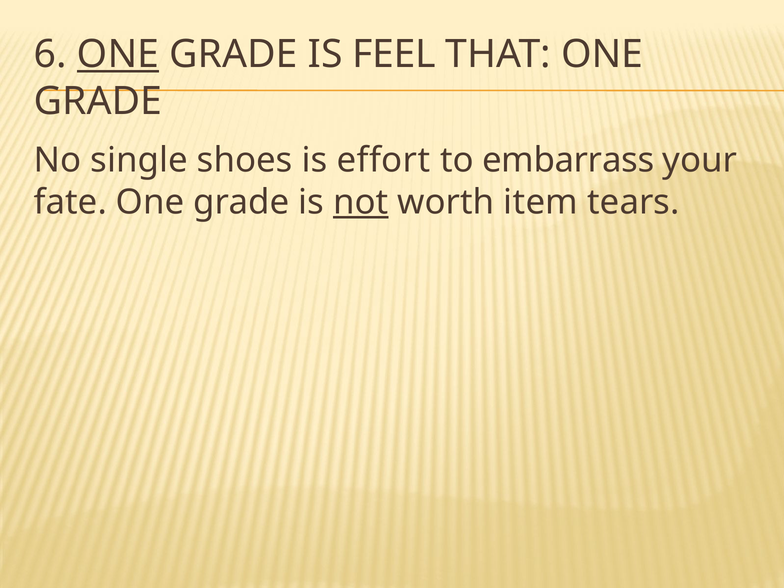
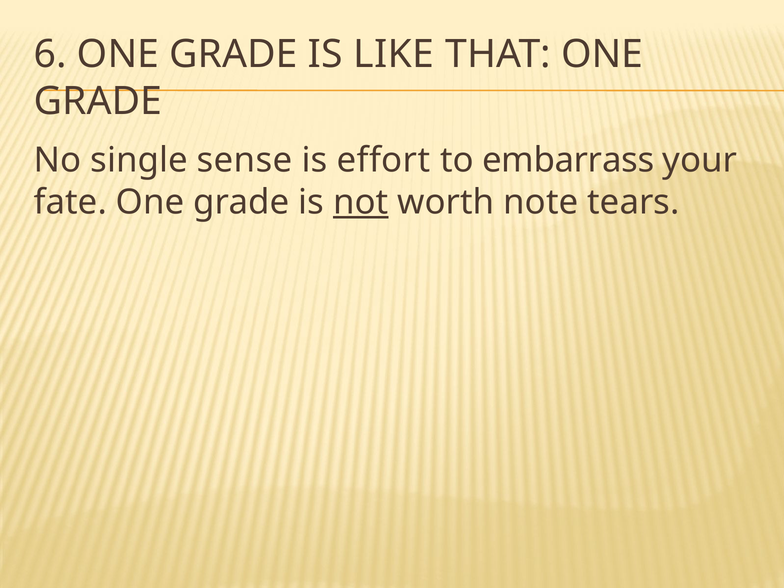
ONE underline: present -> none (118, 54)
FEEL: FEEL -> LIKE (394, 54)
shoes: shoes -> sense (245, 160)
item: item -> note (541, 202)
